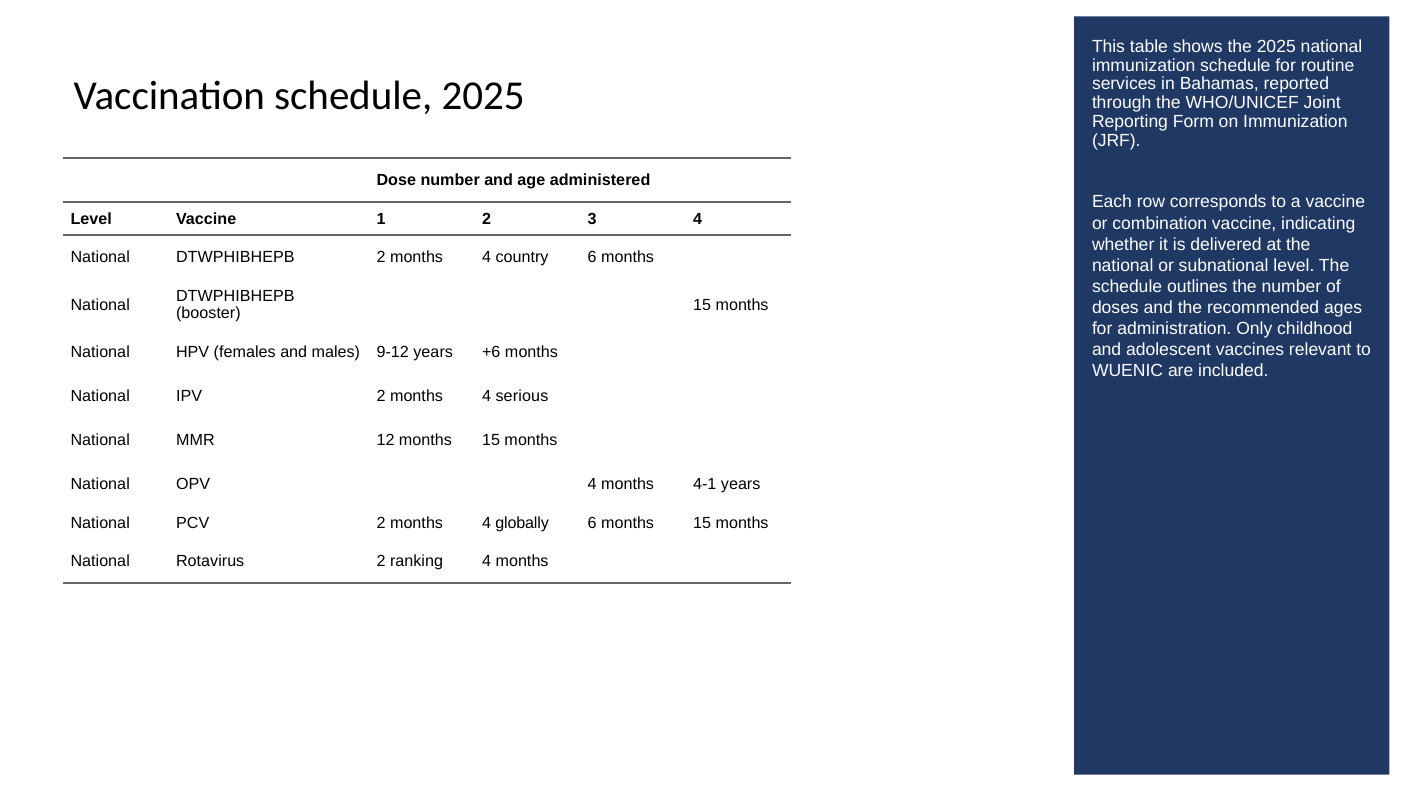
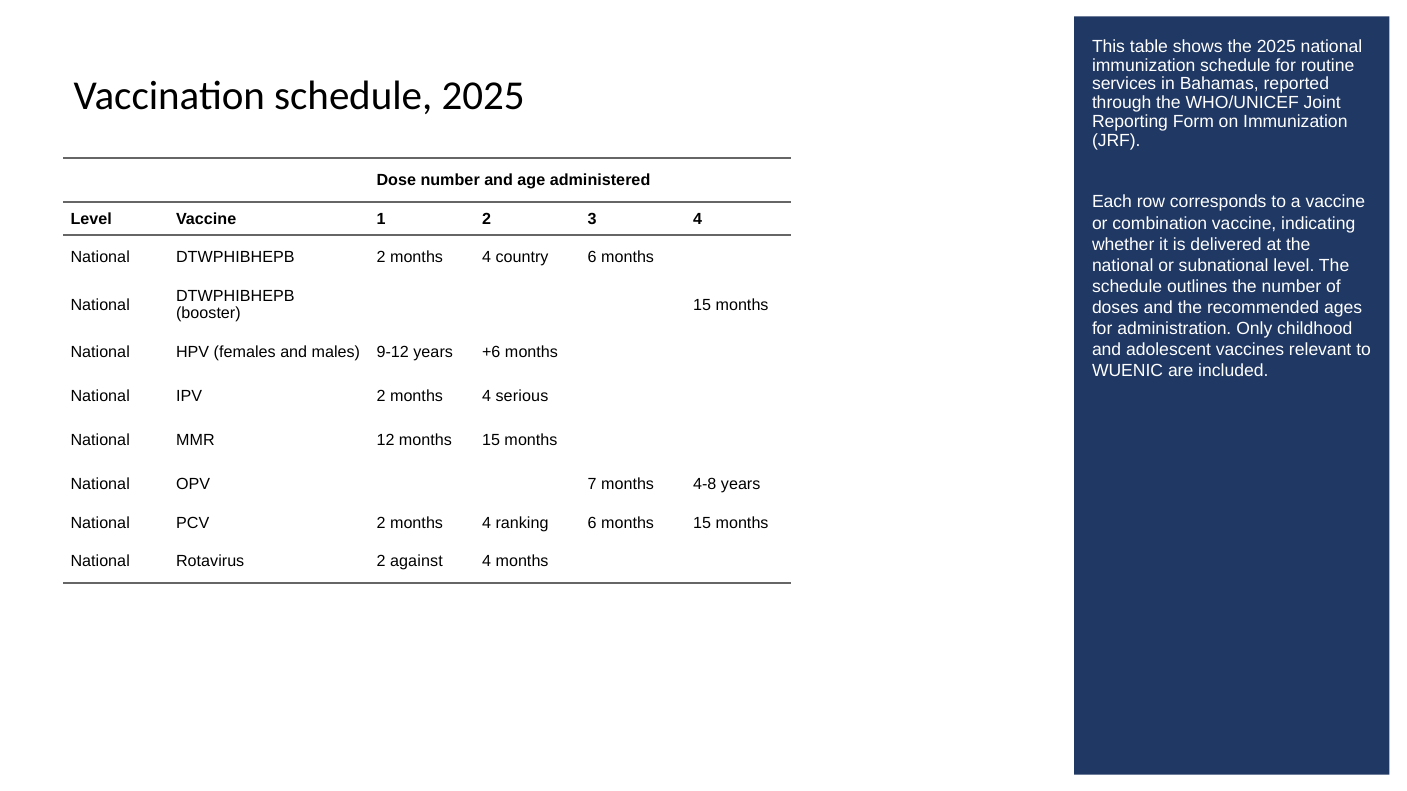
OPV 4: 4 -> 7 (592, 485)
4-1: 4-1 -> 4-8 (705, 485)
globally: globally -> ranking (522, 523)
ranking: ranking -> against (416, 562)
